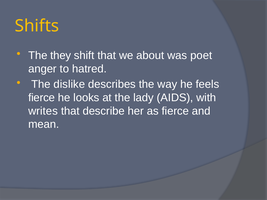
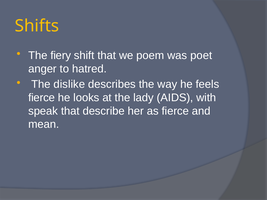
they: they -> fiery (61, 55)
about: about -> poem (150, 55)
writes: writes -> speak (43, 111)
